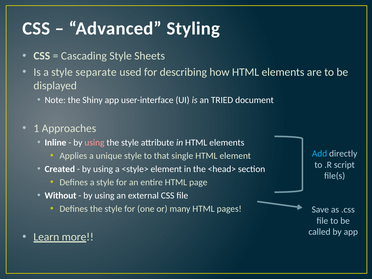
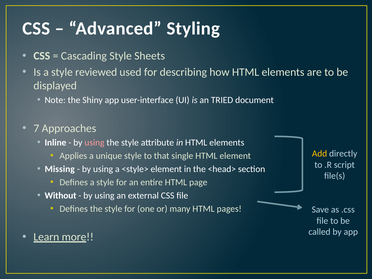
separate: separate -> reviewed (96, 72)
1: 1 -> 7 (36, 128)
Add colour: light blue -> yellow (320, 154)
Created: Created -> Missing (60, 169)
